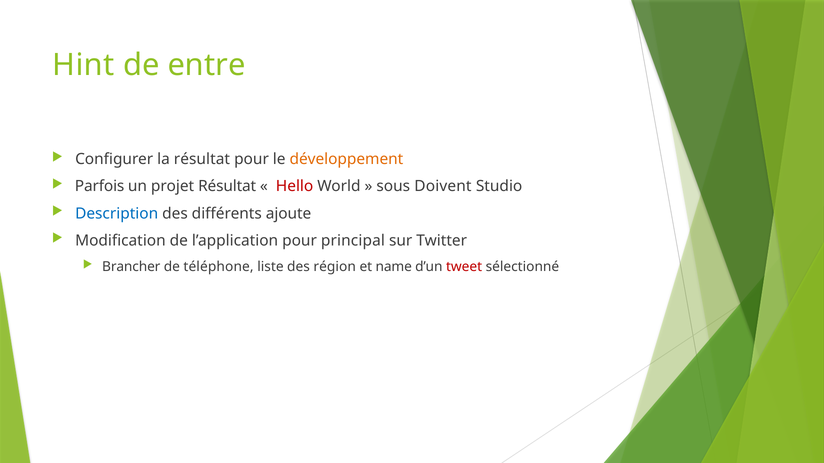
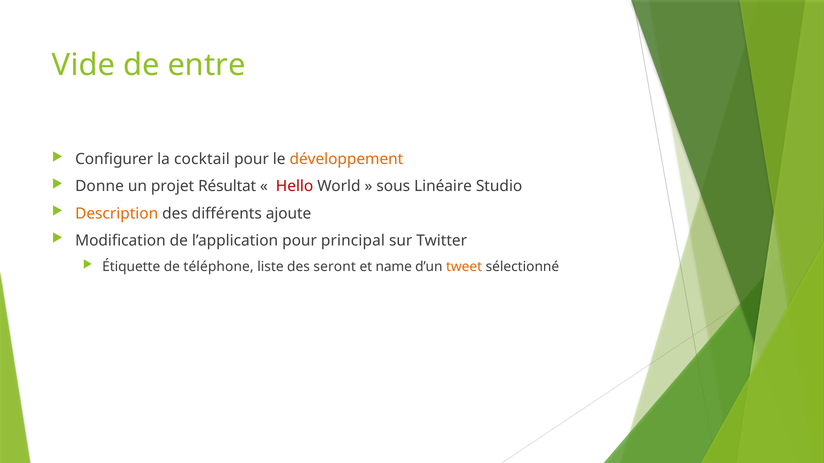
Hint: Hint -> Vide (83, 65)
la résultat: résultat -> cocktail (202, 159)
Parfois: Parfois -> Donne (99, 187)
Doivent: Doivent -> Linéaire (443, 187)
Description colour: blue -> orange (117, 214)
Brancher: Brancher -> Étiquette (131, 267)
région: région -> seront (335, 267)
tweet colour: red -> orange (464, 267)
